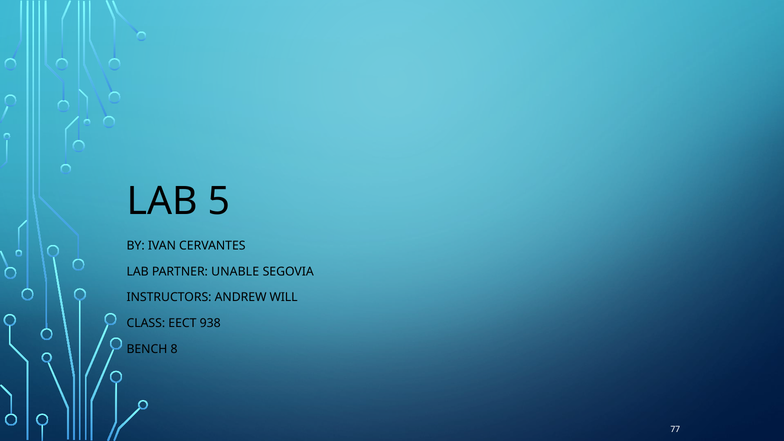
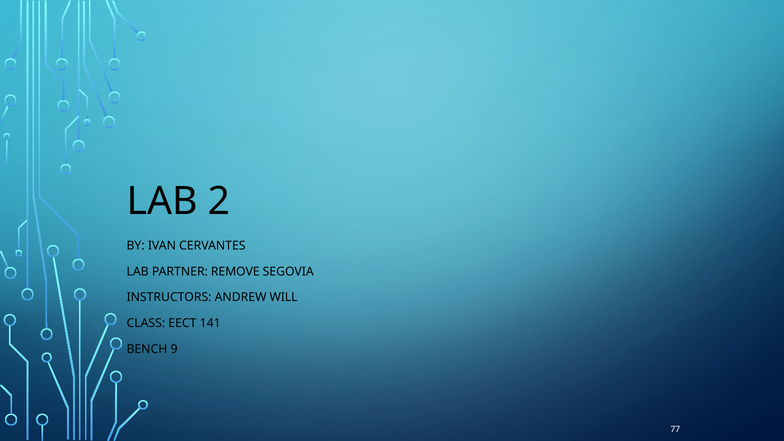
5: 5 -> 2 (219, 201)
UNABLE: UNABLE -> REMOVE (235, 272)
938: 938 -> 141 (210, 323)
8: 8 -> 9 (174, 349)
